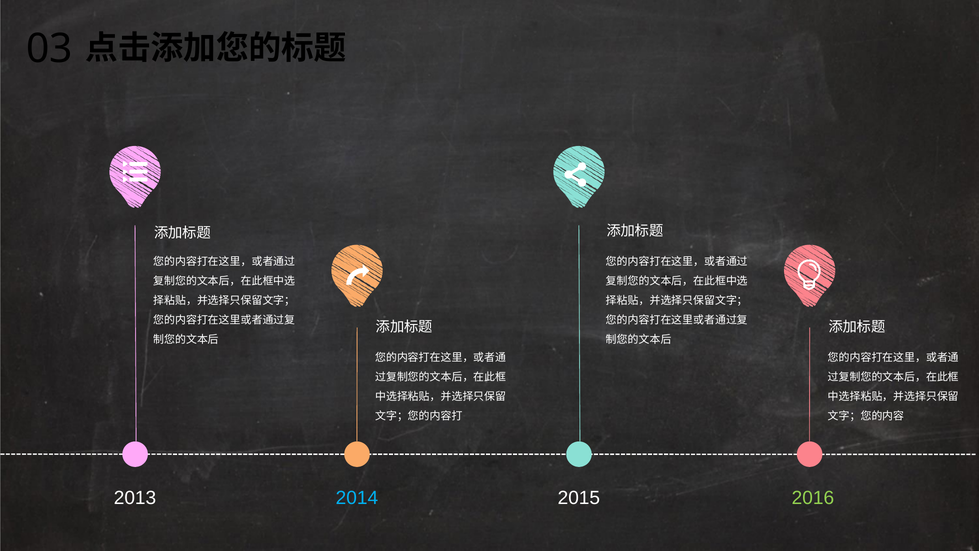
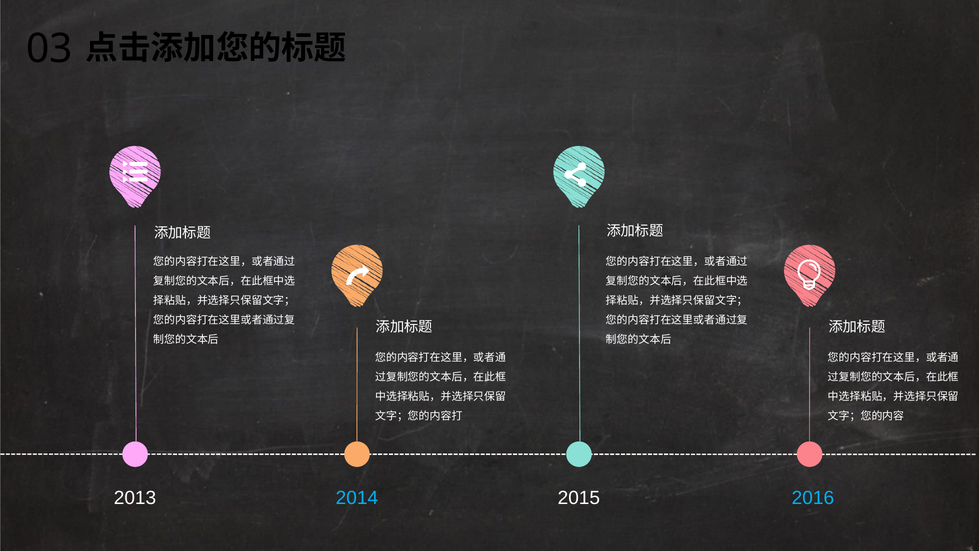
2016 colour: light green -> light blue (813, 498)
